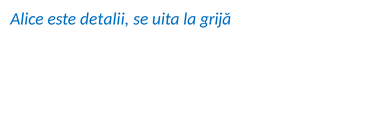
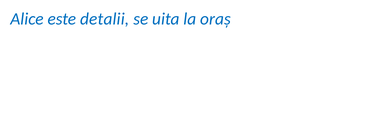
grijă: grijă -> oraș (216, 19)
